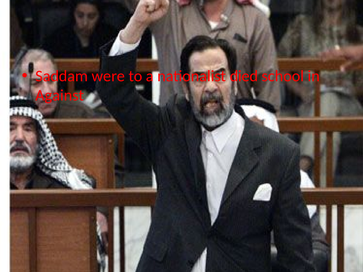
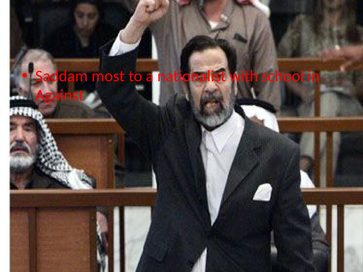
were: were -> most (108, 76)
died: died -> with (244, 76)
